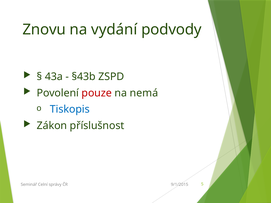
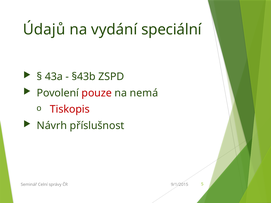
Znovu: Znovu -> Údajů (44, 29)
podvody: podvody -> speciální (171, 29)
Tiskopis colour: blue -> red (70, 109)
Zákon: Zákon -> Návrh (52, 126)
